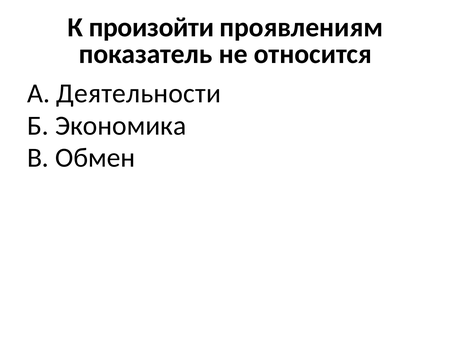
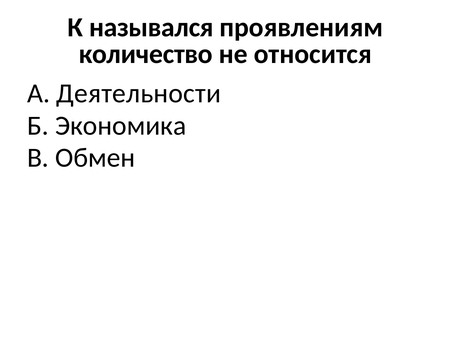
произойти: произойти -> назывался (151, 27)
показатель: показатель -> количество (146, 54)
